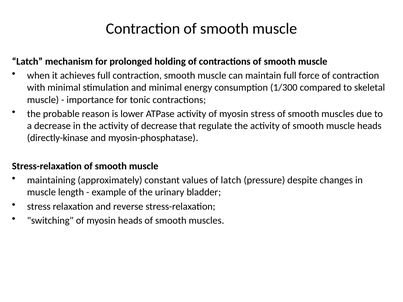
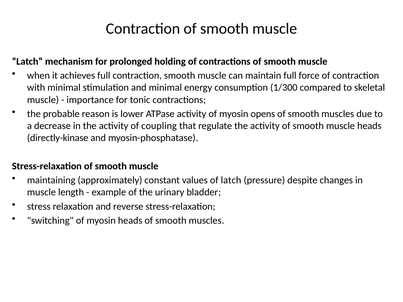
myosin stress: stress -> opens (263, 114)
of decrease: decrease -> coupling (159, 126)
